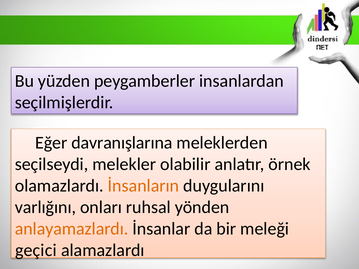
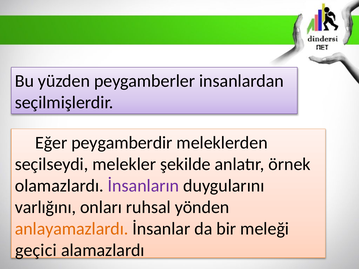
davranışlarına: davranışlarına -> peygamberdir (122, 143)
olabilir: olabilir -> şekilde (185, 164)
İnsanların colour: orange -> purple (143, 186)
